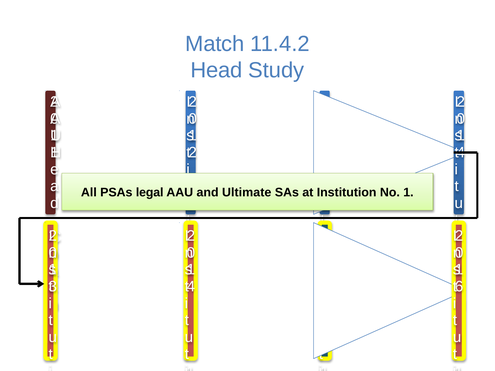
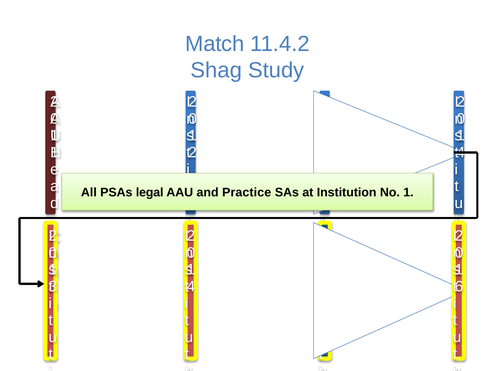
Head: Head -> Shag (216, 70)
Ultimate: Ultimate -> Practice (247, 193)
